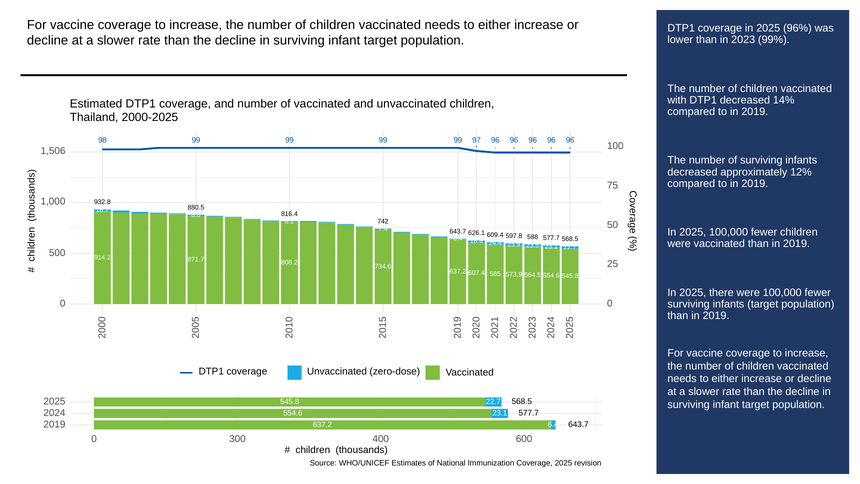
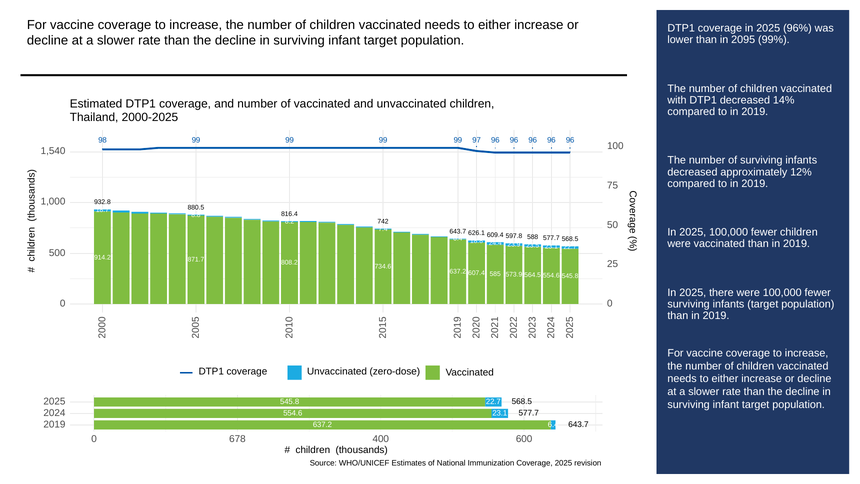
2023: 2023 -> 2095 (743, 40)
1,506: 1,506 -> 1,540 (53, 151)
300: 300 -> 678 (237, 439)
